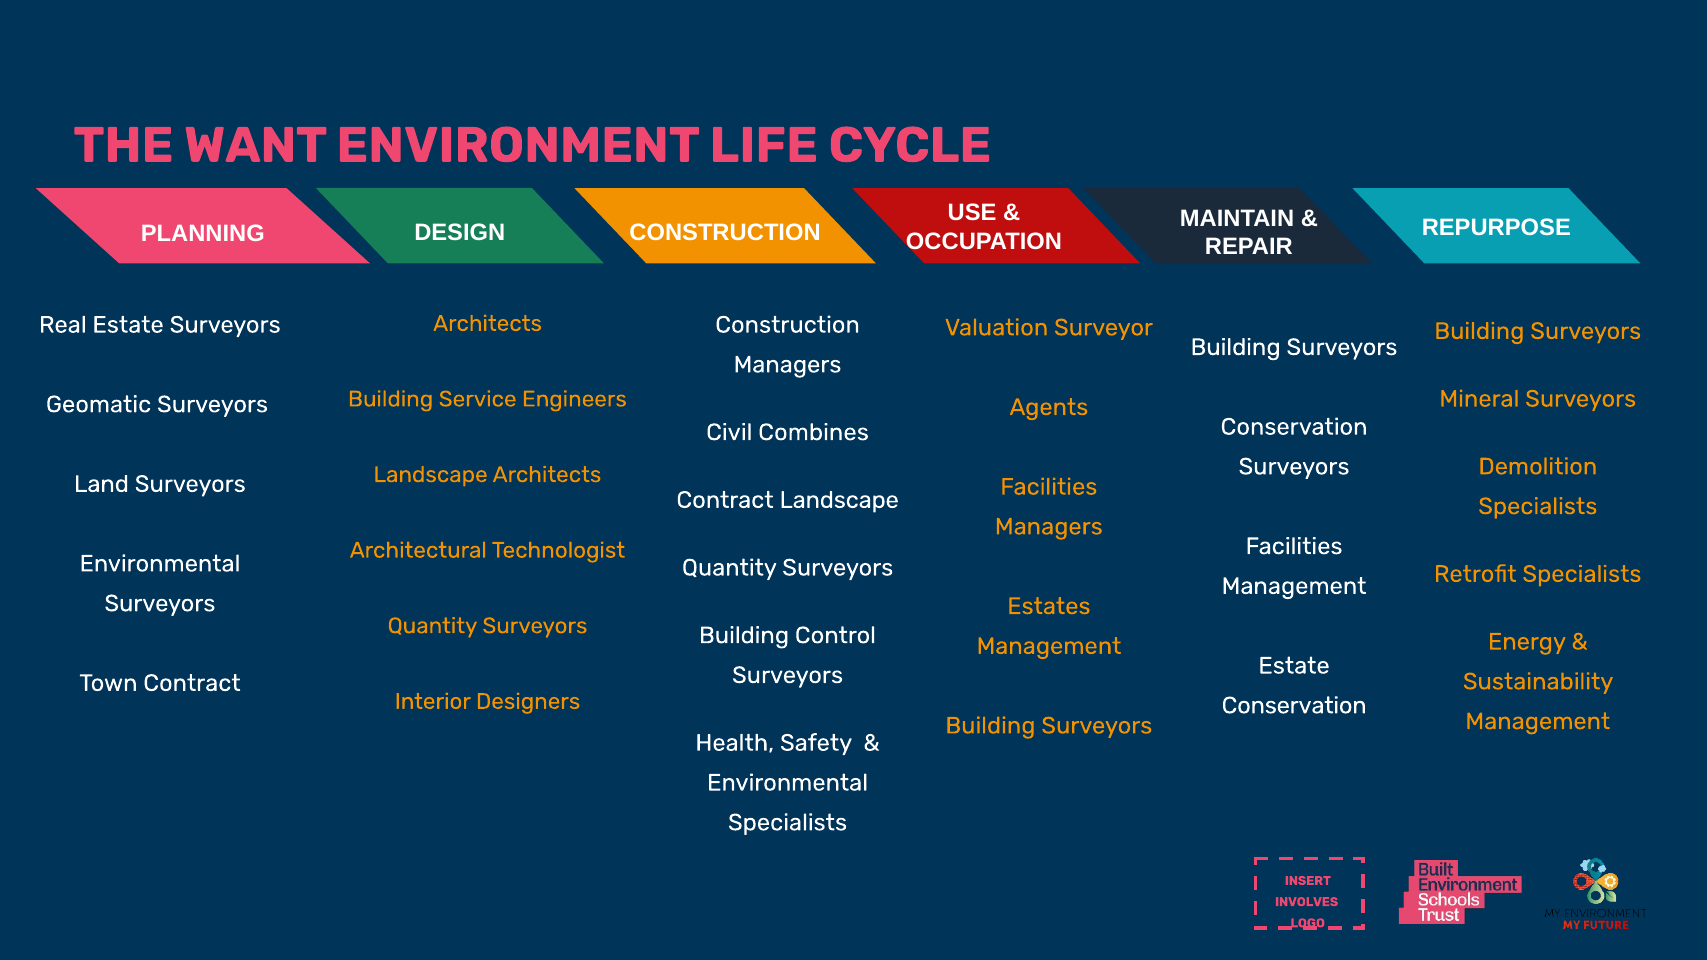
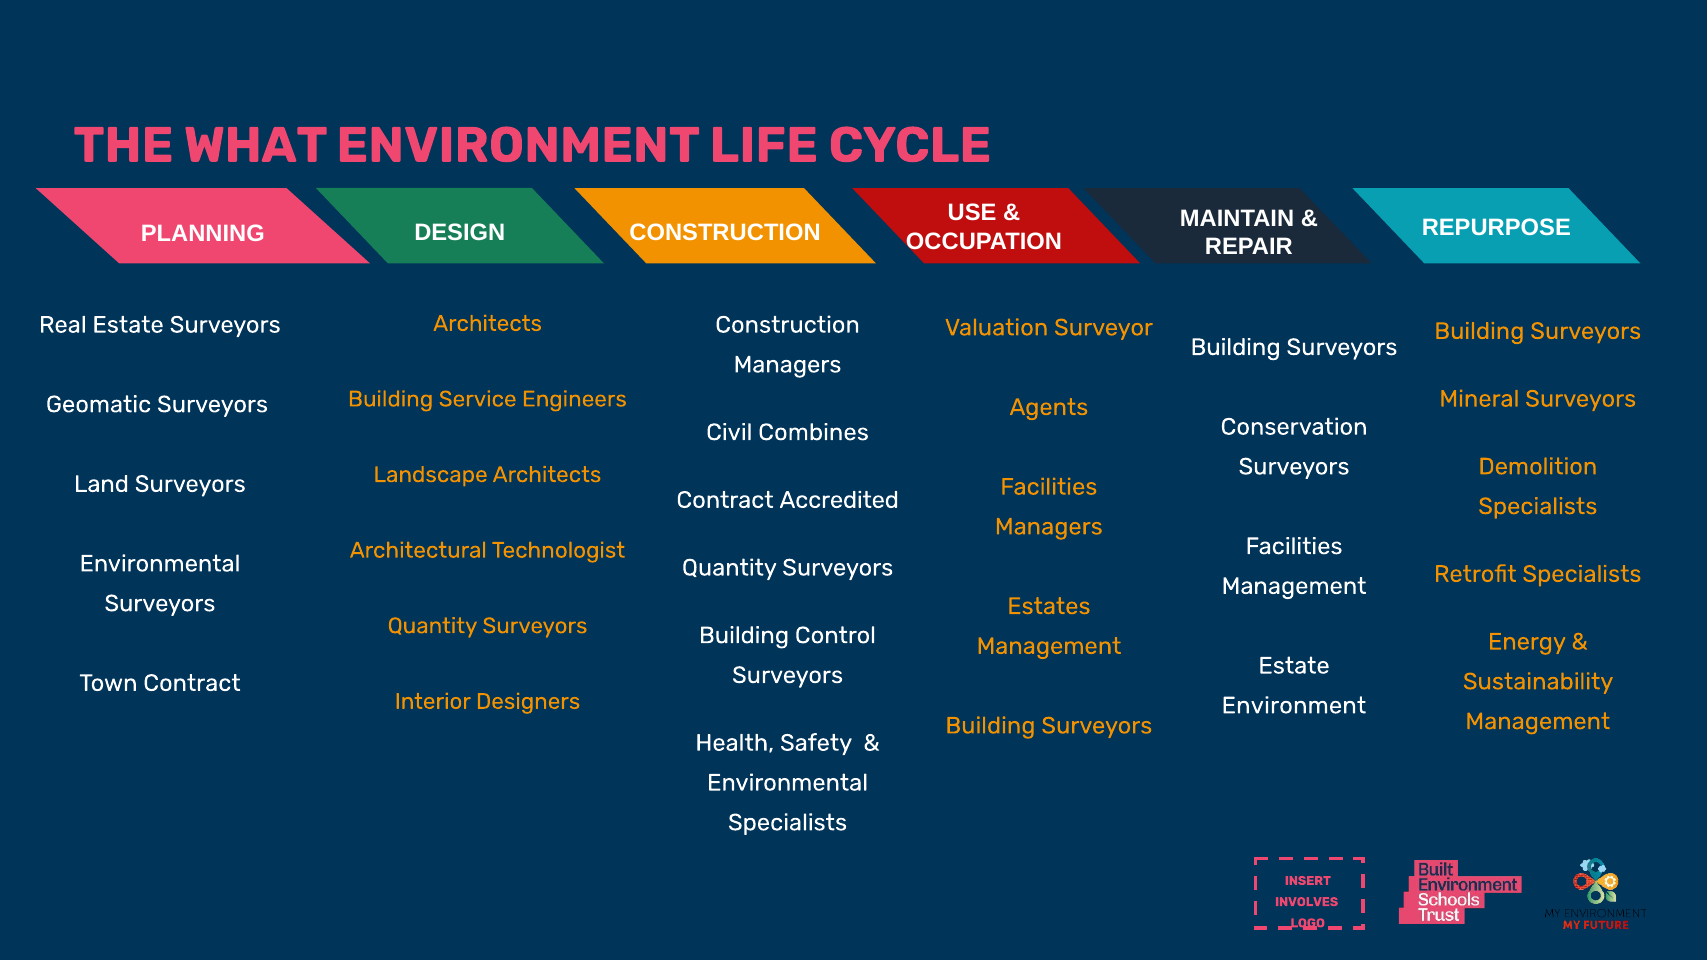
WANT: WANT -> WHAT (256, 145)
Contract Landscape: Landscape -> Accredited (839, 500)
Conservation: Conservation -> Environment (1294, 706)
